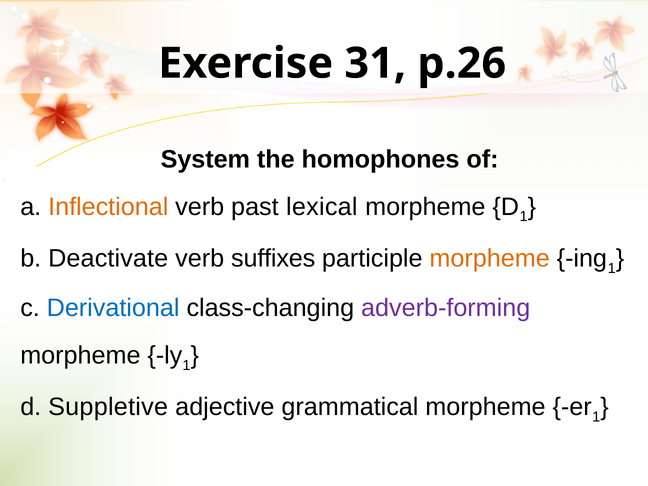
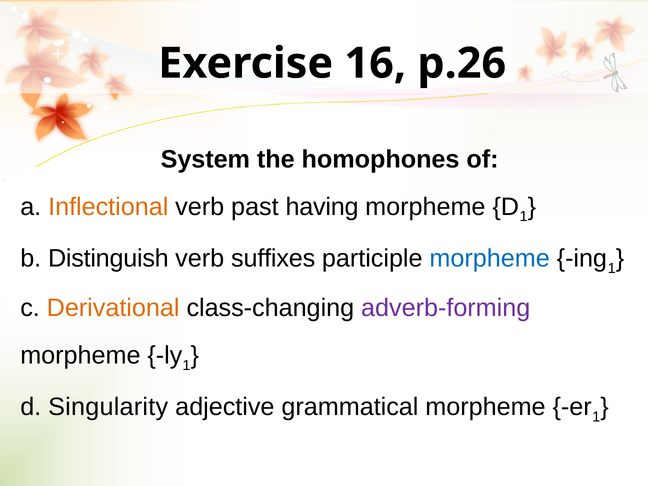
31: 31 -> 16 (375, 63)
lexical: lexical -> having (322, 207)
Deactivate: Deactivate -> Distinguish (108, 258)
morpheme colour: orange -> blue (490, 258)
Derivational colour: blue -> orange (113, 308)
Suppletive: Suppletive -> Singularity (108, 407)
